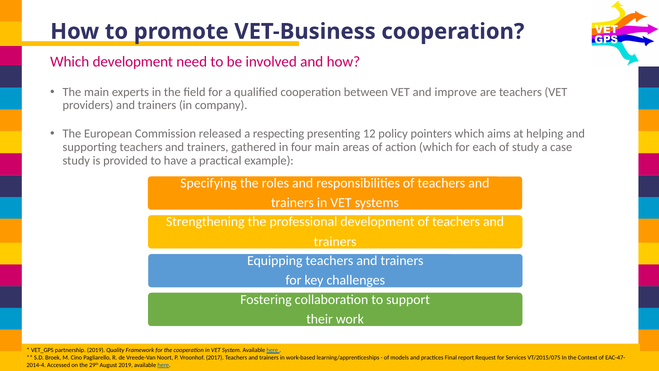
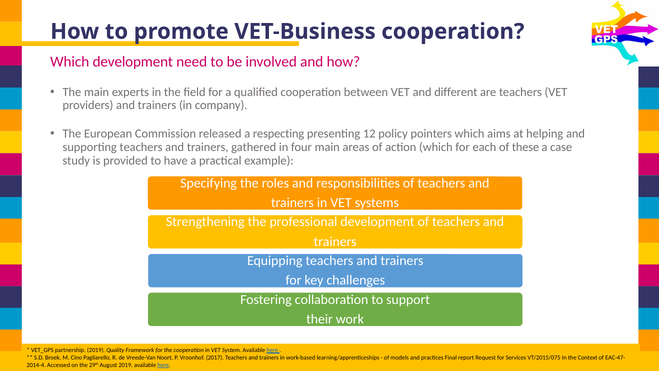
improve: improve -> different (456, 92)
of study: study -> these (526, 147)
